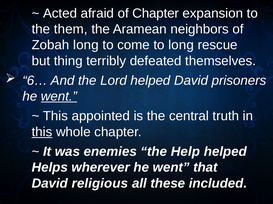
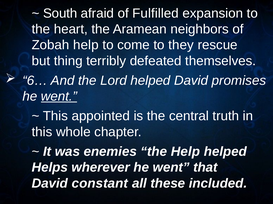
Acted: Acted -> South (60, 13)
of Chapter: Chapter -> Fulfilled (156, 13)
them: them -> heart (71, 29)
Zobah long: long -> help (86, 45)
to long: long -> they (181, 45)
prisoners: prisoners -> promises (239, 81)
this underline: present -> none (42, 132)
religious: religious -> constant (100, 184)
